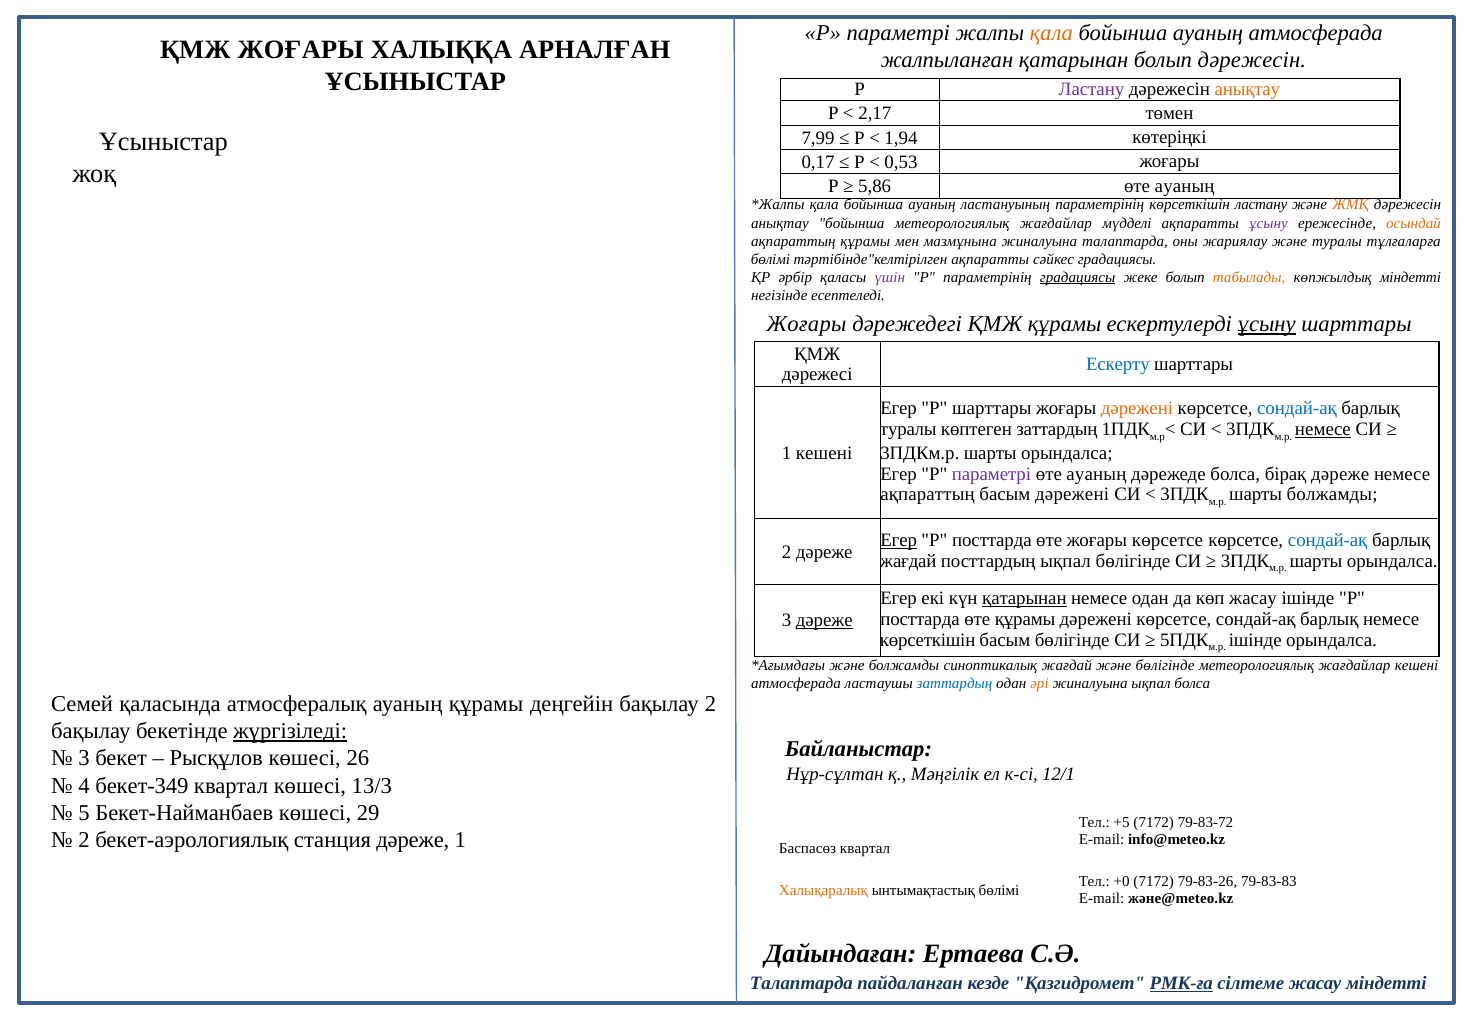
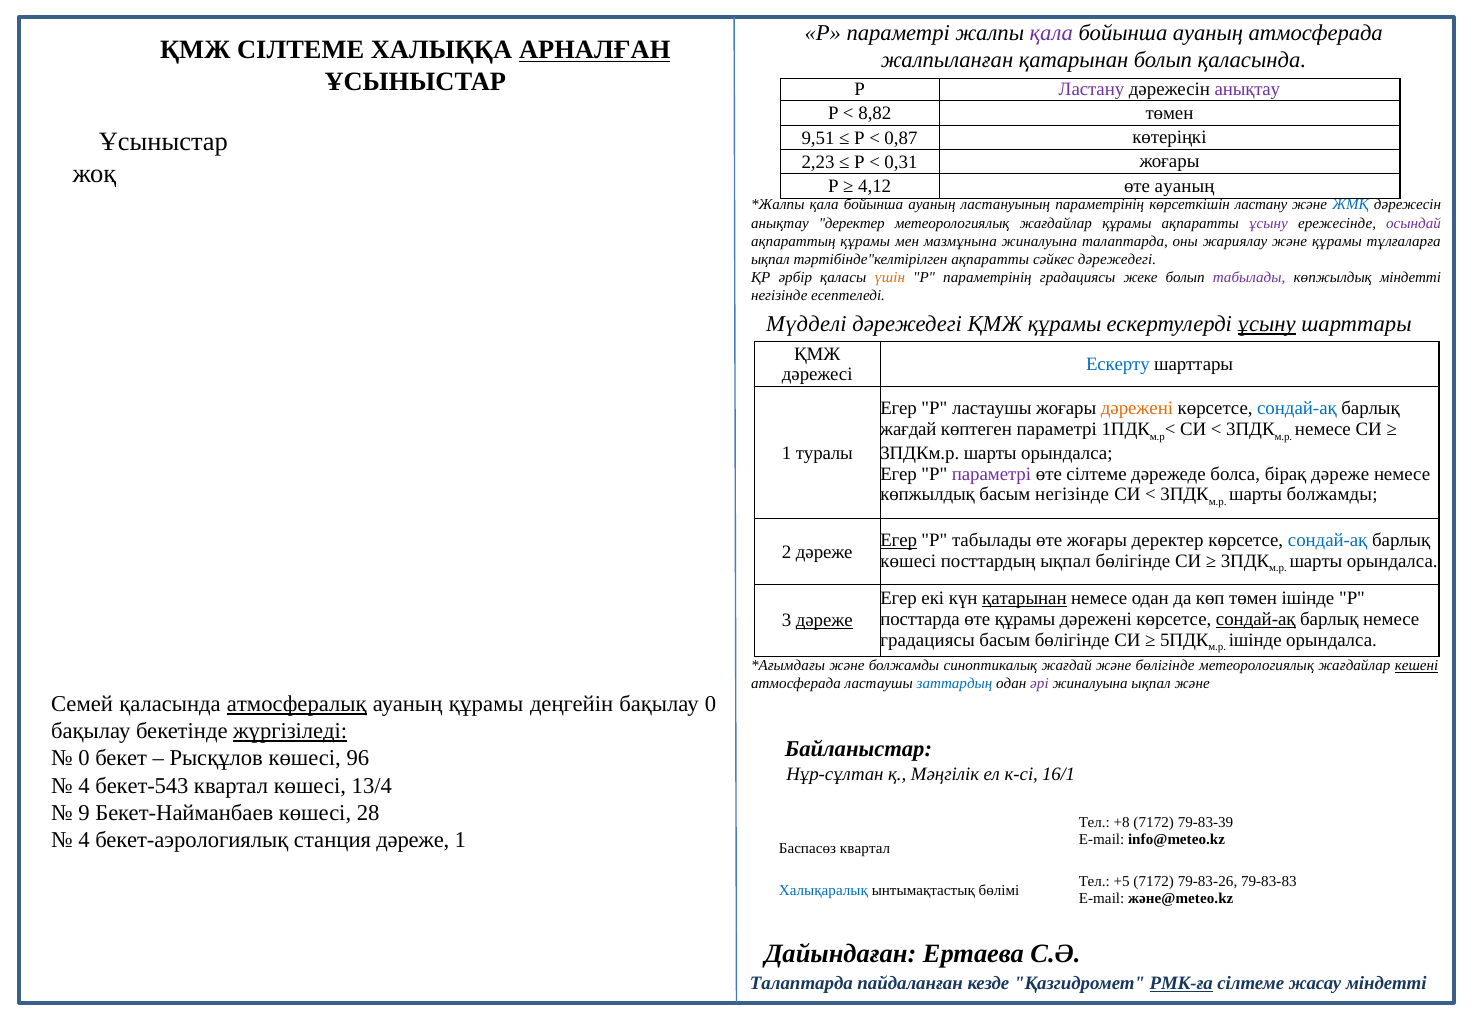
қала colour: orange -> purple (1051, 33)
ҚМЖ ЖОҒАРЫ: ЖОҒАРЫ -> СІЛТЕМЕ (301, 50)
АРНАЛҒАН underline: none -> present (595, 50)
болып дәрежесін: дәрежесін -> қаласында (1252, 60)
анықтау colour: orange -> purple (1247, 89)
2,17: 2,17 -> 8,82 (875, 114)
7,99: 7,99 -> 9,51 (818, 138)
1,94: 1,94 -> 0,87 (901, 138)
0,17: 0,17 -> 2,23 (818, 162)
0,53: 0,53 -> 0,31 (901, 162)
5,86: 5,86 -> 4,12 (875, 187)
ЖМҚ colour: orange -> blue (1351, 205)
анықтау бойынша: бойынша -> деректер (852, 223)
жағдайлар мүдделі: мүдделі -> құрамы (1127, 223)
осындай colour: orange -> purple (1414, 223)
және туралы: туралы -> құрамы (1337, 241)
бөлімі: бөлімі -> ықпал (770, 259)
сәйкес градациясы: градациясы -> дәрежедегі (1117, 259)
үшін colour: purple -> orange (890, 277)
градациясы underline: present -> none (1078, 277)
табылады colour: orange -> purple (1249, 277)
Жоғары: Жоғары -> Мүдделі (806, 324)
Р шарттары: шарттары -> ластаушы (992, 408)
туралы: туралы -> жағдай (908, 429)
көптеген заттардың: заттардың -> параметрі (1057, 429)
немесе underline: present -> none (1323, 429)
1 кешені: кешені -> туралы (824, 453)
ауаның: ауаның -> сілтеме (1097, 474)
ақпараттың: ақпараттың -> көпжылдық (928, 494)
басым дәрежені: дәрежені -> негізінде (1072, 494)
посттарда: посттарда -> табылады (992, 540)
жоғары көрсетсе: көрсетсе -> деректер (1168, 540)
жағдай: жағдай -> көшесі (908, 561)
көп жасау: жасау -> төмен (1253, 598)
сондай-ақ underline: none -> present (1256, 619)
көрсеткішін: көрсеткішін -> градациясы (927, 640)
кешені underline: none -> present (1417, 666)
әрі colour: orange -> purple (1039, 684)
ықпал болса: болса -> және (1192, 684)
атмосфералық underline: none -> present (297, 704)
бақылау 2: 2 -> 0 (711, 704)
3: 3 -> 0 (84, 758)
26: 26 -> 96 (358, 758)
12/1: 12/1 -> 16/1 (1059, 774)
бекет-349: бекет-349 -> бекет-543 (142, 786)
13/3: 13/3 -> 13/4 (372, 786)
5: 5 -> 9 (84, 813)
29: 29 -> 28 (368, 813)
+5: +5 -> +8 (1122, 823)
79-83-72: 79-83-72 -> 79-83-39 (1206, 823)
2: 2 -> 4 (84, 840)
+0: +0 -> +5 (1122, 882)
Халықаралық colour: orange -> blue (823, 890)
